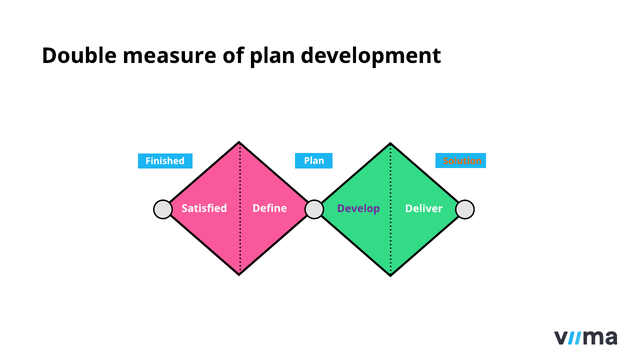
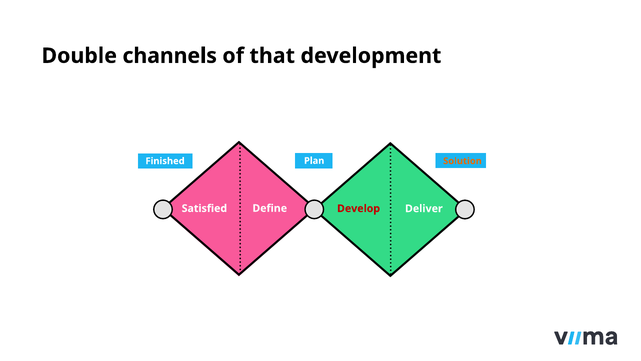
measure: measure -> channels (170, 56)
of plan: plan -> that (272, 56)
Develop colour: purple -> red (359, 208)
